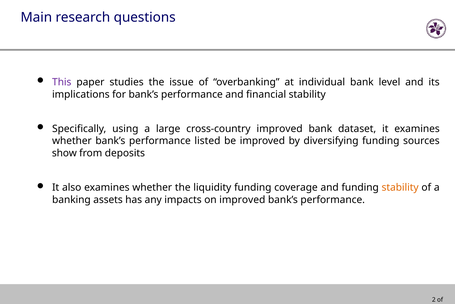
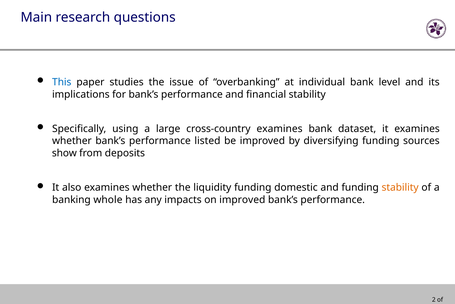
This colour: purple -> blue (62, 82)
cross-country improved: improved -> examines (280, 129)
coverage: coverage -> domestic (296, 187)
assets: assets -> whole (108, 199)
